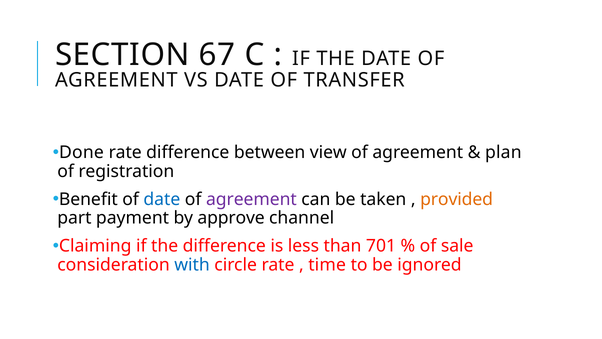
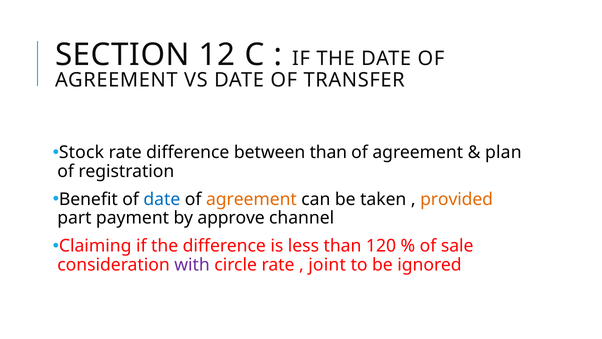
67: 67 -> 12 (217, 55)
Done: Done -> Stock (81, 152)
between view: view -> than (328, 152)
agreement colour: purple -> orange (251, 199)
701: 701 -> 120 (381, 246)
with colour: blue -> purple (192, 265)
time: time -> joint (327, 265)
